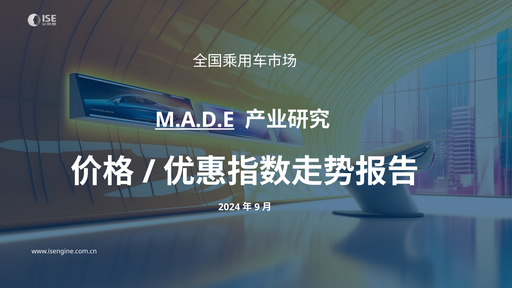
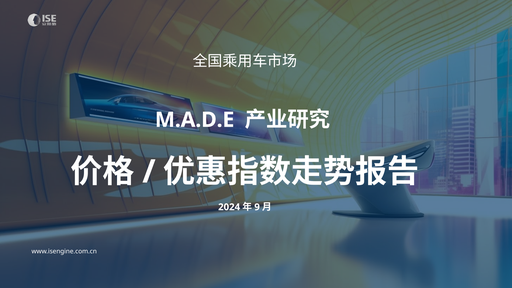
M.A.D.E underline: present -> none (195, 120)
